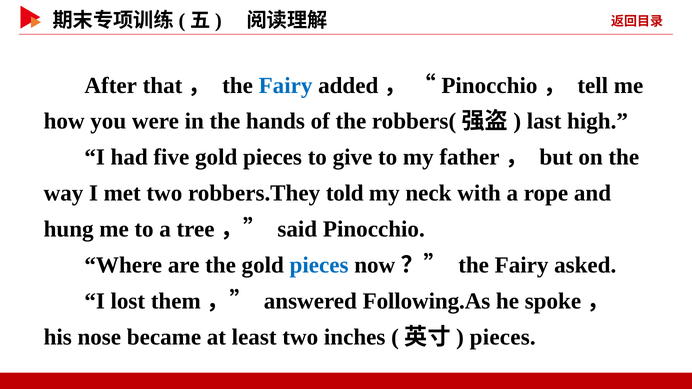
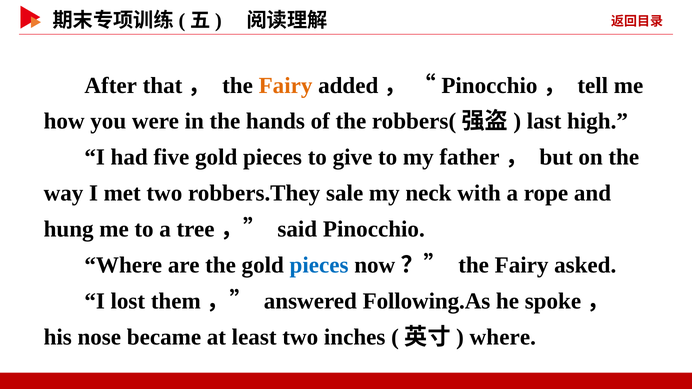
Fairy colour: blue -> orange (286, 85)
told: told -> sale (345, 193)
pieces: pieces -> where (503, 337)
